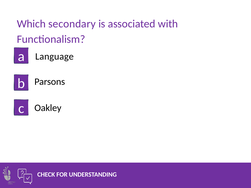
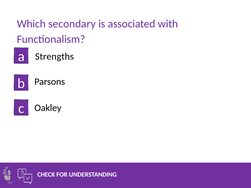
Language: Language -> Strengths (54, 57)
